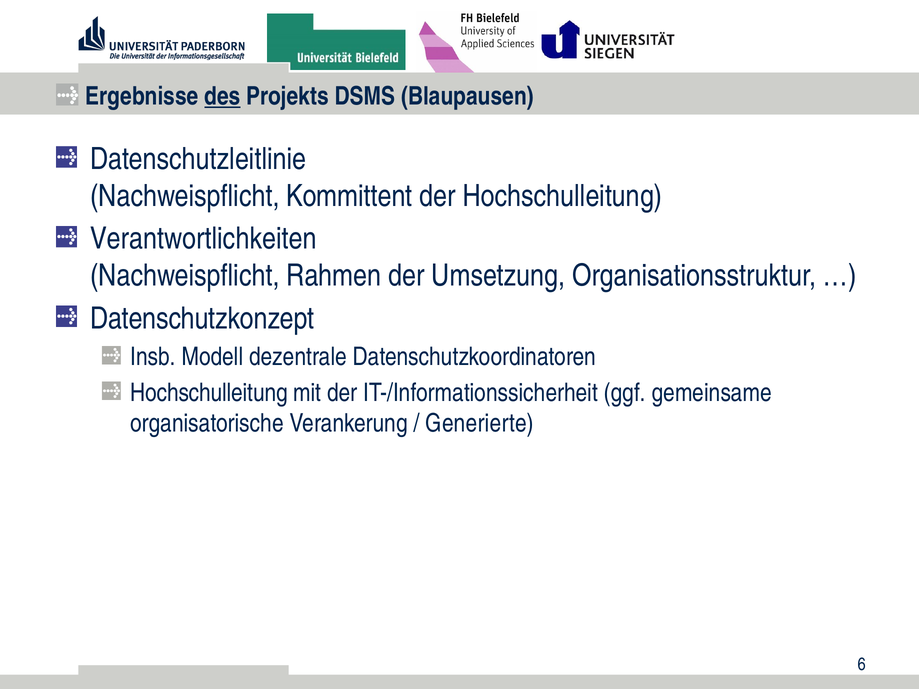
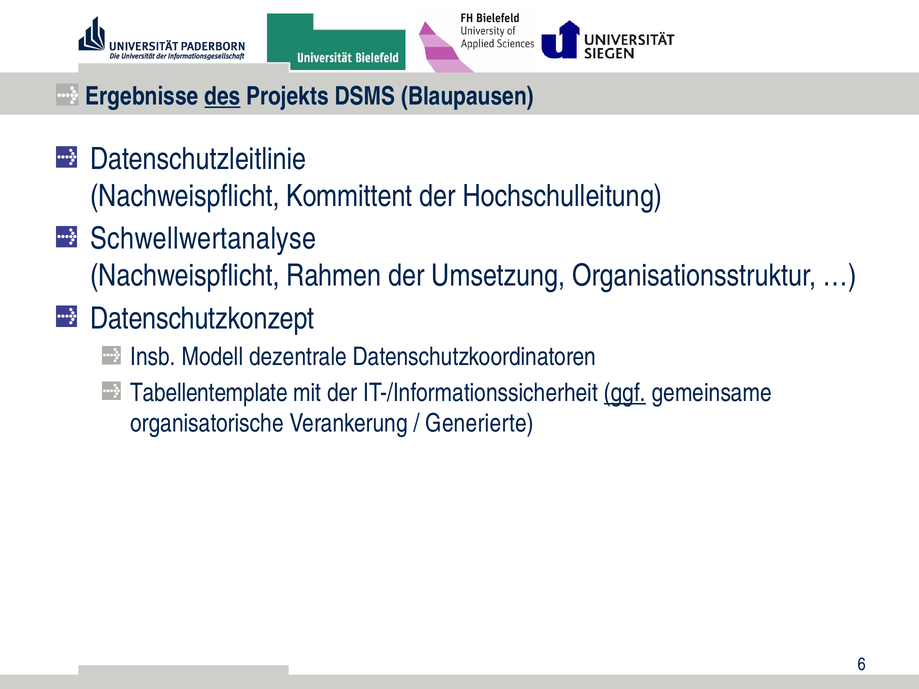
Verantwortlichkeiten: Verantwortlichkeiten -> Schwellwertanalyse (203, 239)
Hochschulleitung: Hochschulleitung -> Tabellentemplate (209, 393)
ggf underline: none -> present (625, 393)
